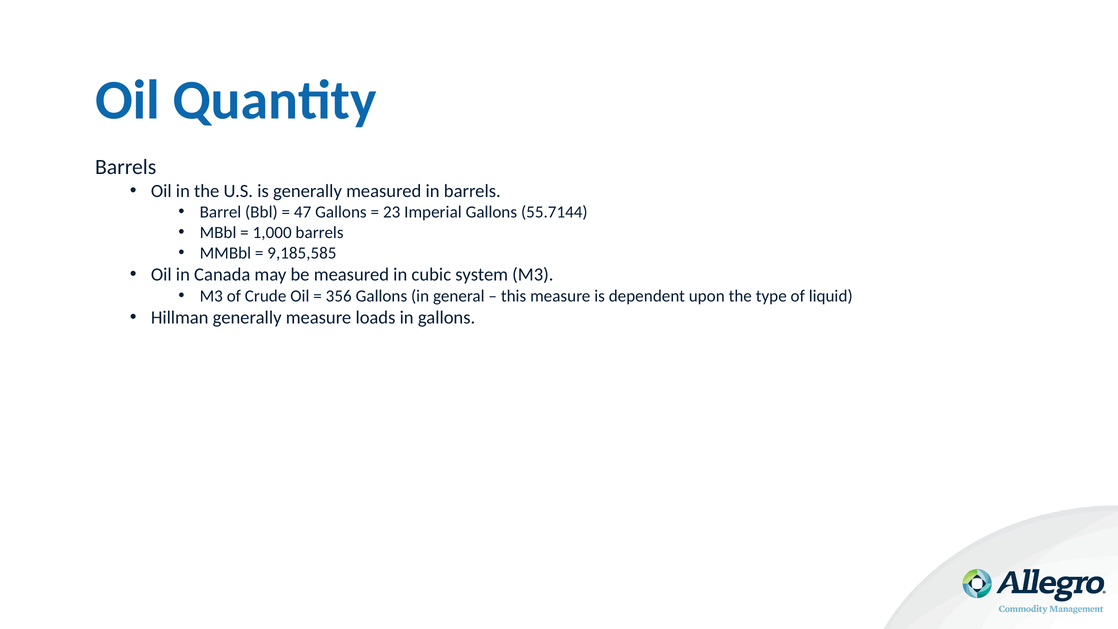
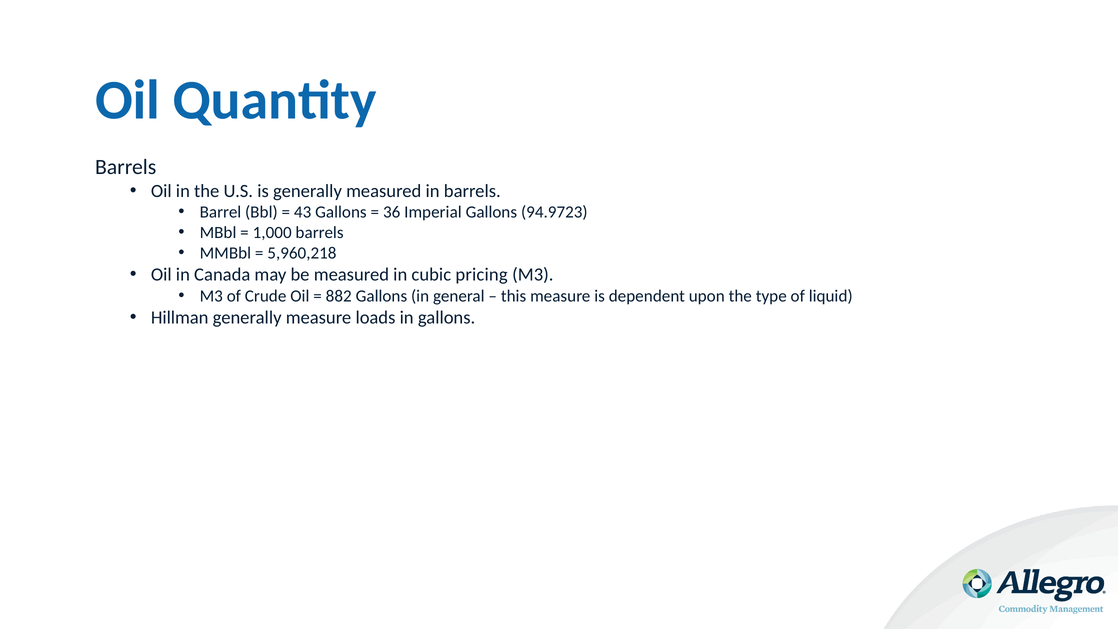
47: 47 -> 43 (303, 212)
23: 23 -> 36 (392, 212)
55.7144: 55.7144 -> 94.9723 (554, 212)
9,185,585: 9,185,585 -> 5,960,218 (302, 253)
system: system -> pricing (482, 275)
356: 356 -> 882 (339, 296)
